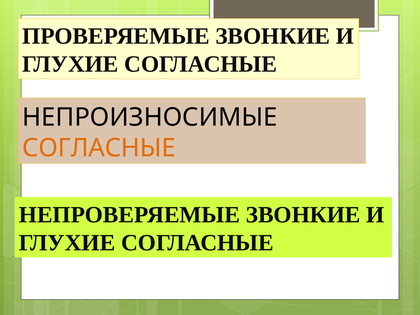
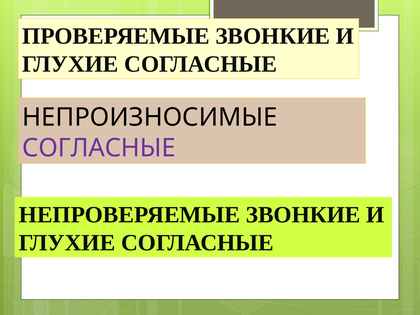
СОГЛАСНЫЕ colour: orange -> purple (99, 148)
